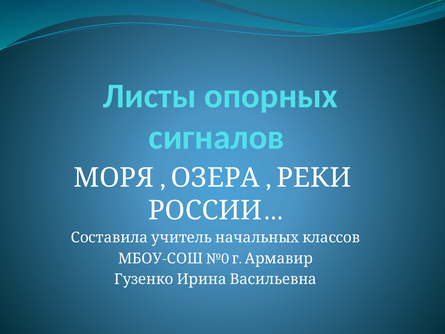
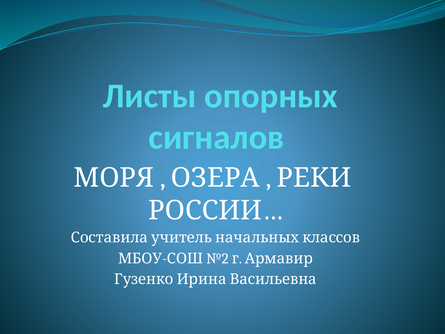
№0: №0 -> №2 (217, 258)
